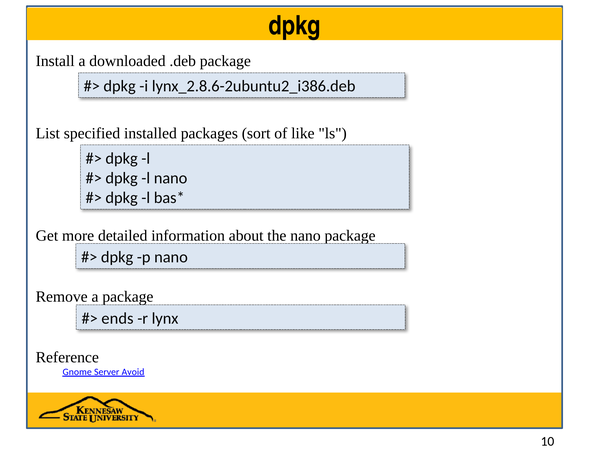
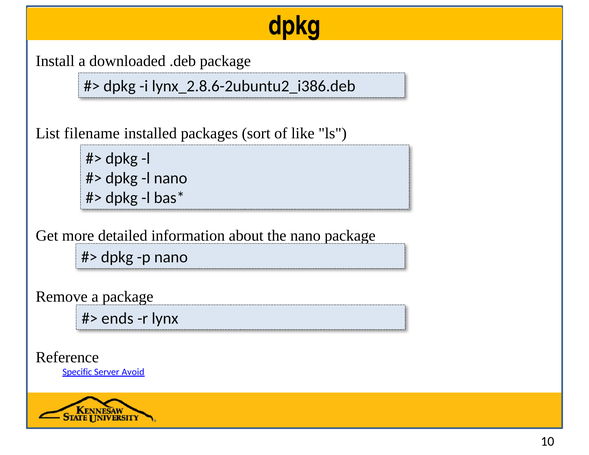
specified: specified -> filename (92, 133)
Gnome: Gnome -> Specific (77, 372)
